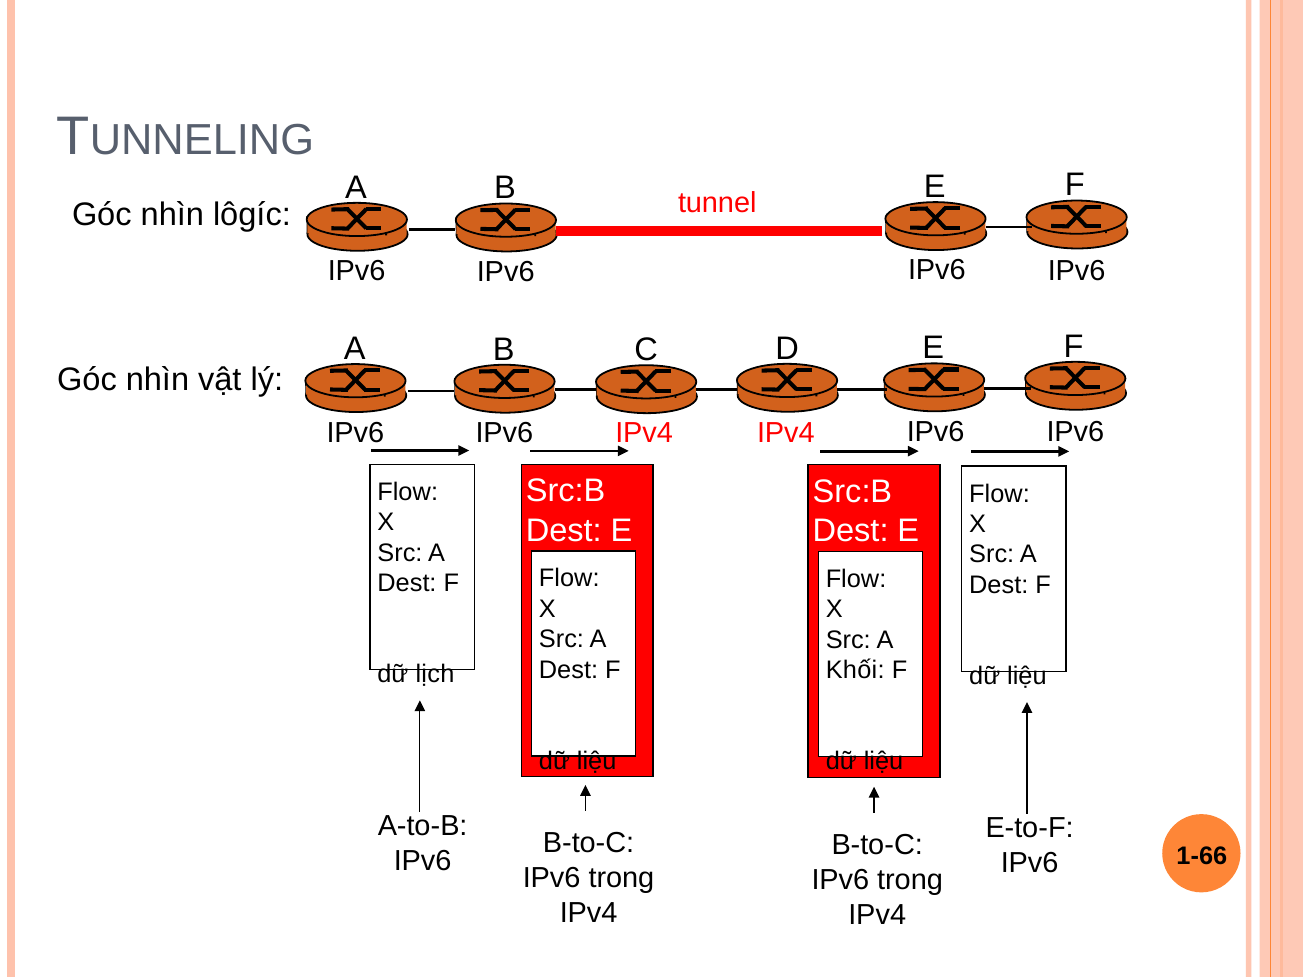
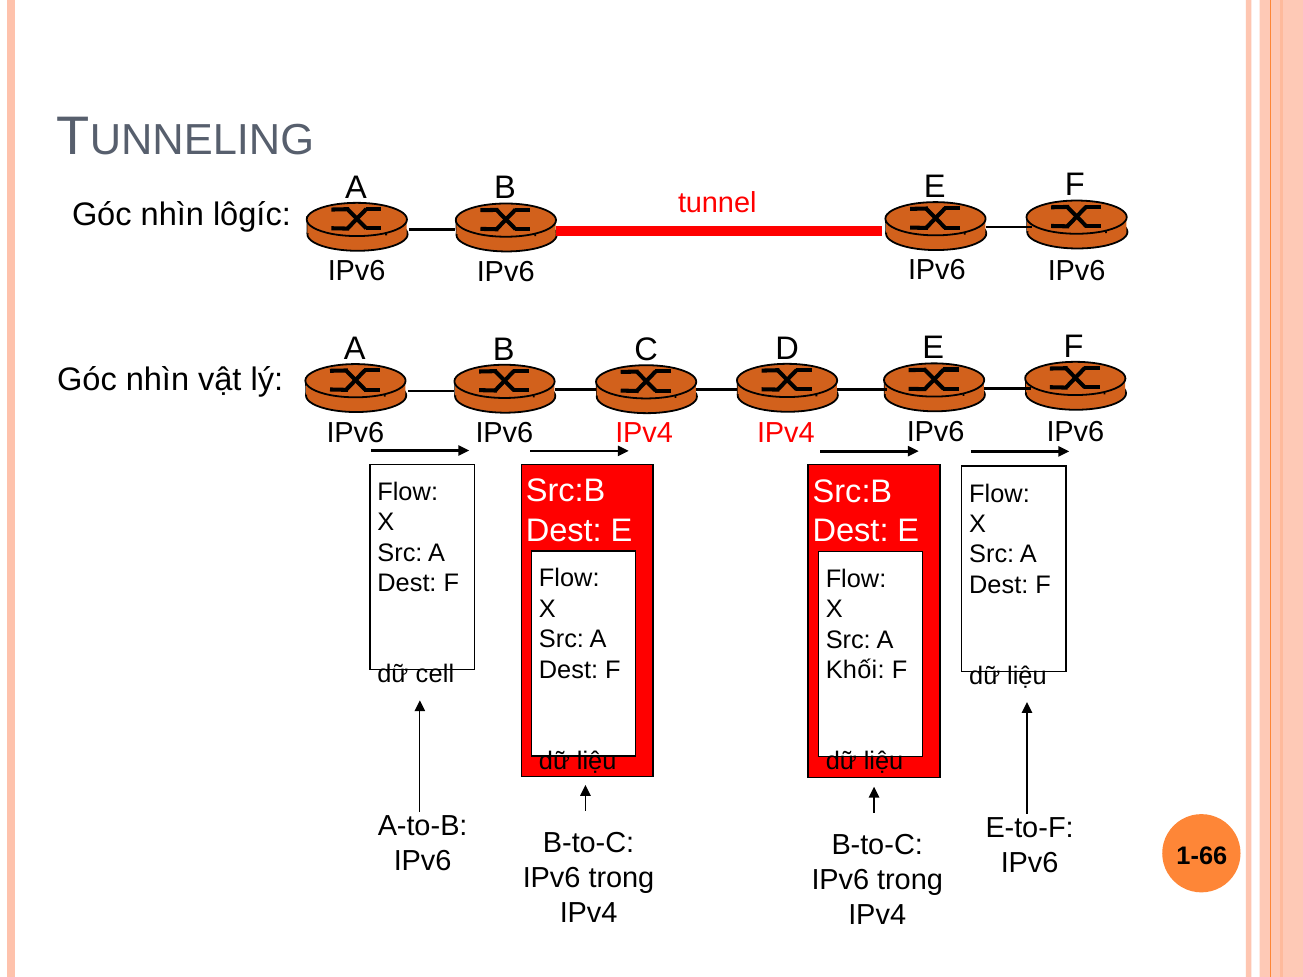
lịch: lịch -> cell (435, 675)
